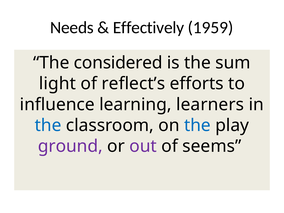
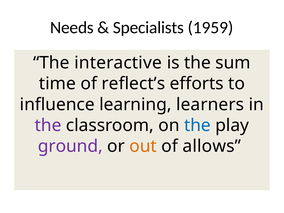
Effectively: Effectively -> Specialists (148, 27)
considered: considered -> interactive (118, 63)
light: light -> time (57, 84)
the colour: blue -> purple (48, 125)
out colour: purple -> orange (143, 146)
seems: seems -> allows (212, 146)
